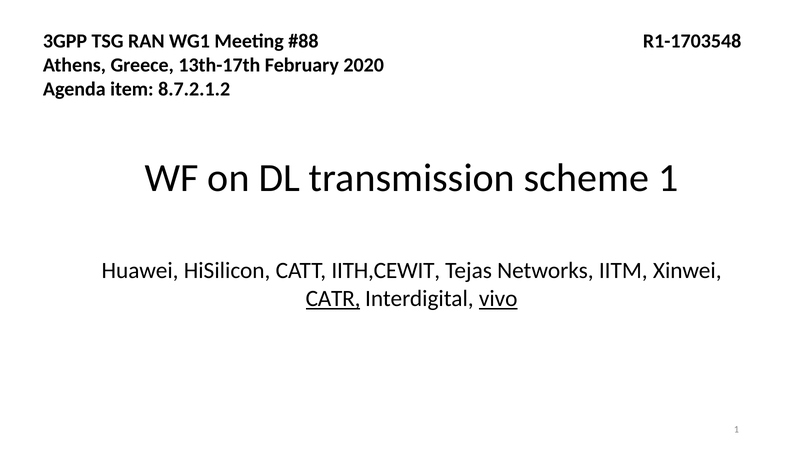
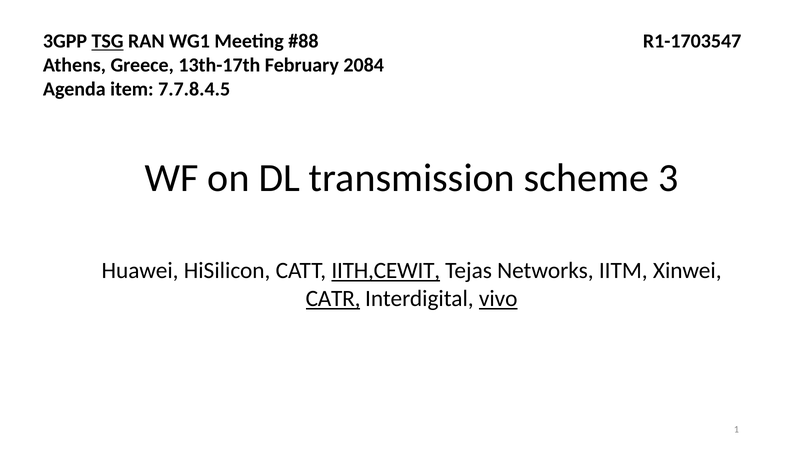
TSG underline: none -> present (108, 41)
R1-1703548: R1-1703548 -> R1-1703547 (692, 41)
2020: 2020 -> 2084 (364, 65)
8.7.2.1.2: 8.7.2.1.2 -> 7.7.8.4.5 (194, 89)
scheme 1: 1 -> 3 (668, 178)
IITH,CEWIT underline: none -> present (386, 271)
